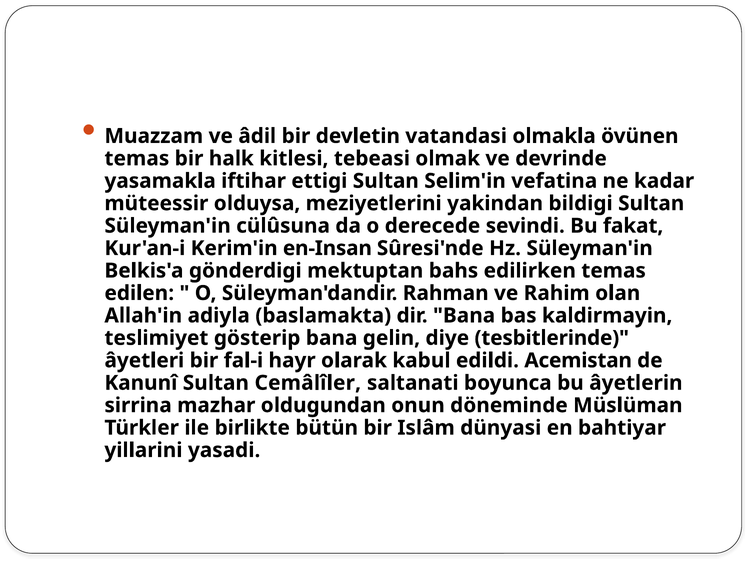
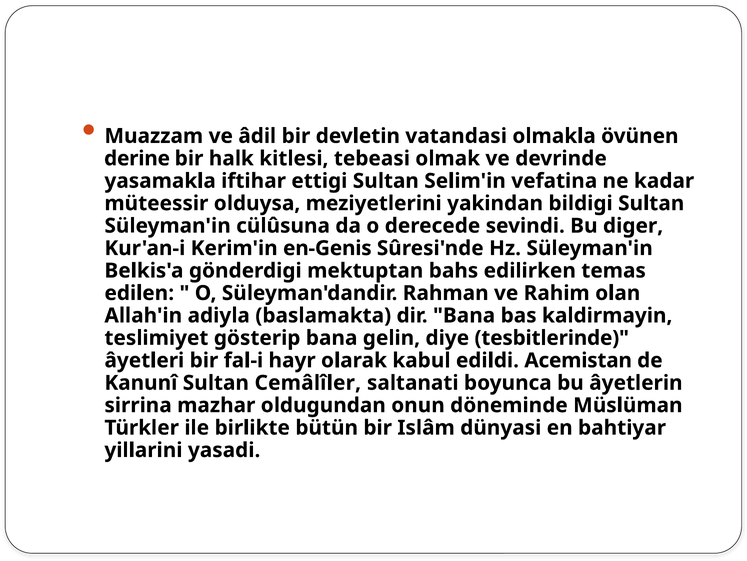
temas: temas -> derine (137, 158)
fakat: fakat -> diger (633, 226)
en-Insan: en-Insan -> en-Genis (327, 248)
